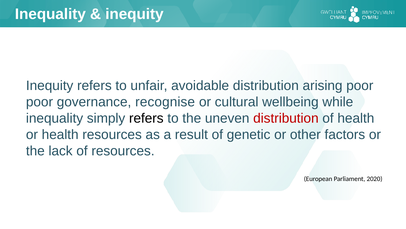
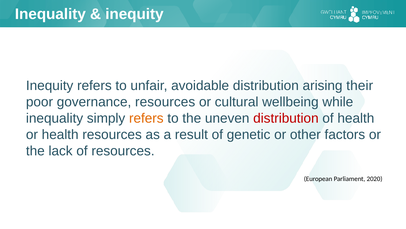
arising poor: poor -> their (360, 86)
governance recognise: recognise -> resources (165, 102)
refers colour: black -> orange (146, 118)
